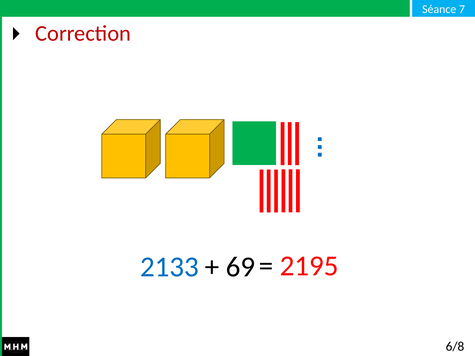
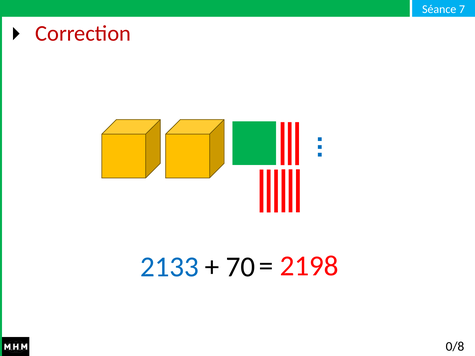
69: 69 -> 70 (240, 267)
2195: 2195 -> 2198 (309, 266)
6/8: 6/8 -> 0/8 (455, 347)
